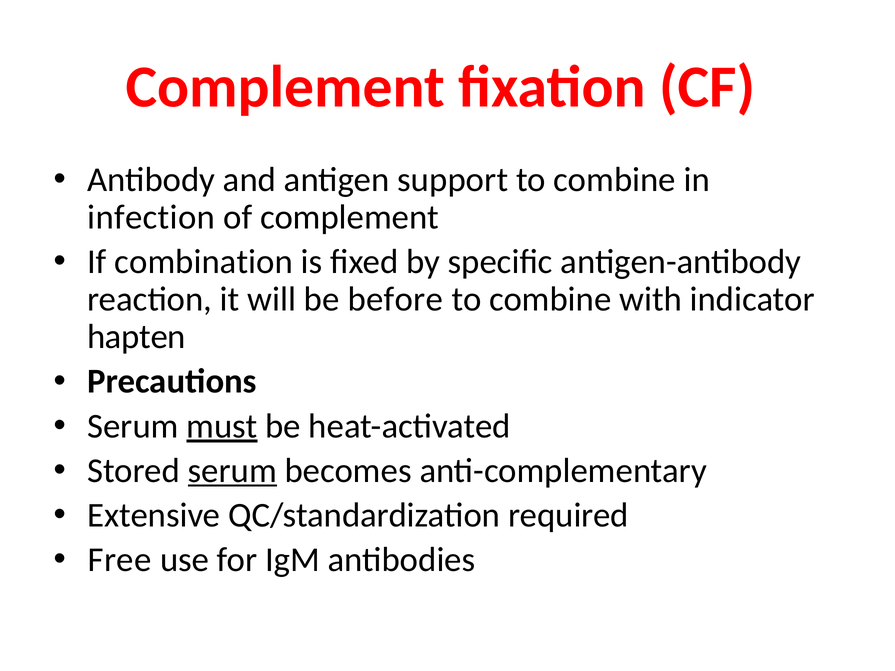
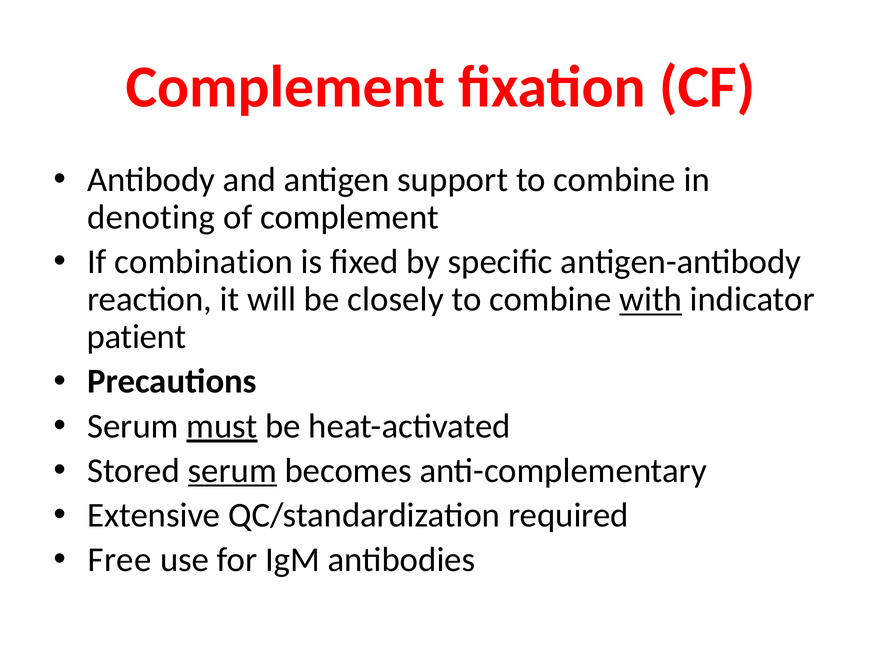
infection: infection -> denoting (151, 217)
before: before -> closely (395, 299)
with underline: none -> present (651, 299)
hapten: hapten -> patient (136, 337)
